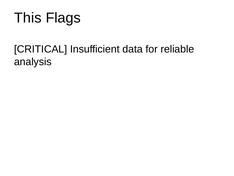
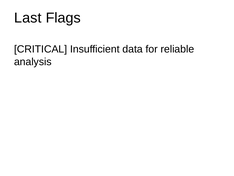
This: This -> Last (28, 18)
